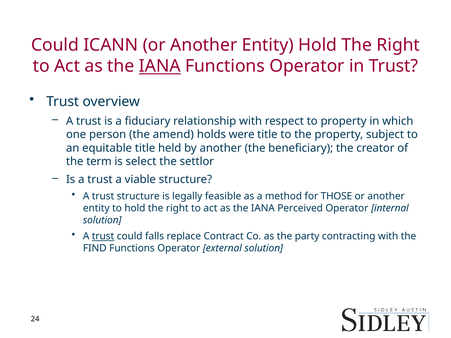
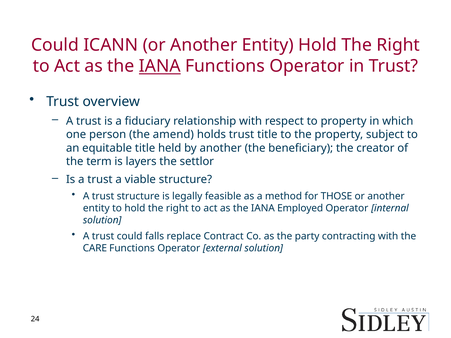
holds were: were -> trust (242, 135)
select: select -> layers (141, 162)
Perceived: Perceived -> Employed (300, 208)
trust underline: present -> none (103, 236)
FIND: FIND -> CARE (95, 248)
